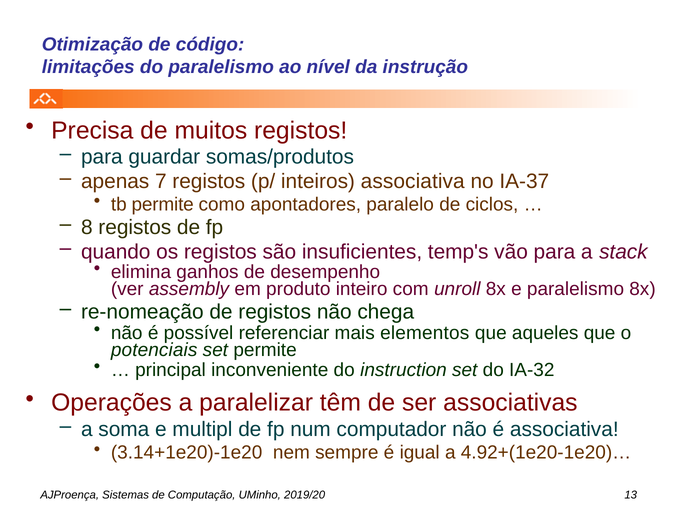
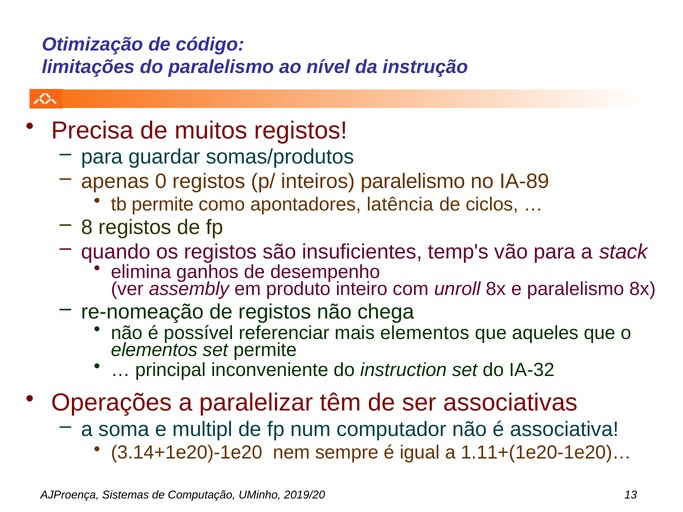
7: 7 -> 0 (161, 181)
inteiros associativa: associativa -> paralelismo (413, 181)
IA-37: IA-37 -> IA-89 (524, 181)
paralelo: paralelo -> latência (400, 204)
potenciais: potenciais -> elementos (154, 350)
4.92+(1e20-1e20)…: 4.92+(1e20-1e20)… -> 1.11+(1e20-1e20)… (546, 453)
